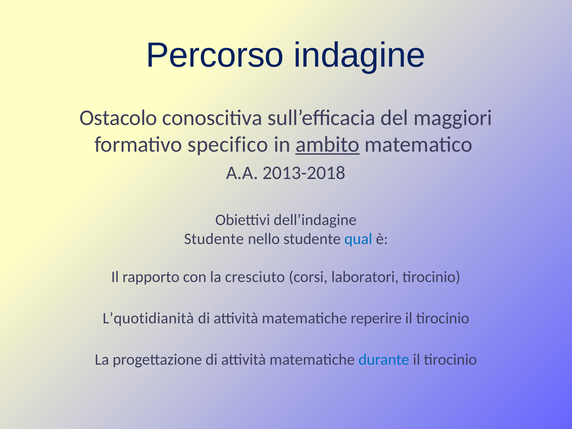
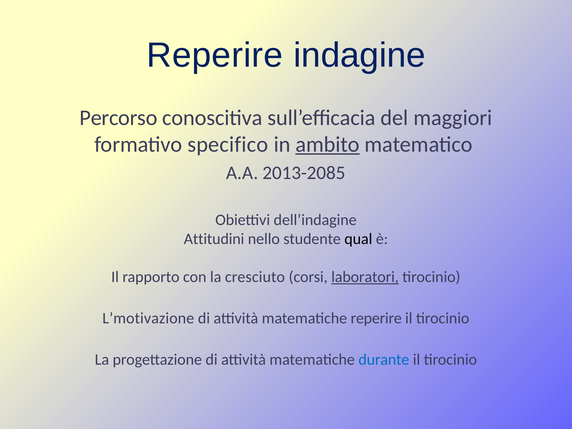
Percorso: Percorso -> Reperire (215, 55)
Ostacolo: Ostacolo -> Percorso (118, 118)
2013-2018: 2013-2018 -> 2013-2085 (304, 173)
Studente: Studente -> Attitudini (214, 239)
qual colour: blue -> black (358, 239)
laboratori underline: none -> present (365, 277)
L’quotidianità: L’quotidianità -> L’motivazione (148, 318)
